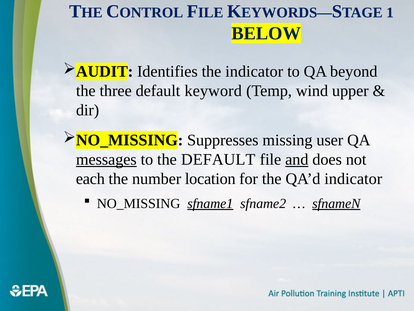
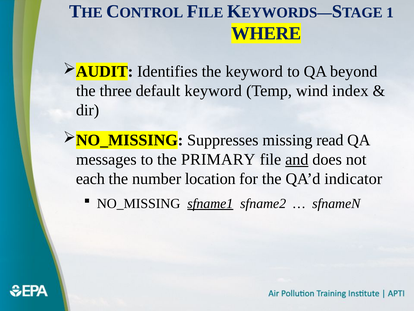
BELOW: BELOW -> WHERE (266, 33)
the indicator: indicator -> keyword (254, 72)
upper: upper -> index (350, 91)
user: user -> read (330, 140)
messages underline: present -> none (106, 159)
the DEFAULT: DEFAULT -> PRIMARY (218, 159)
sfnameN underline: present -> none (336, 203)
